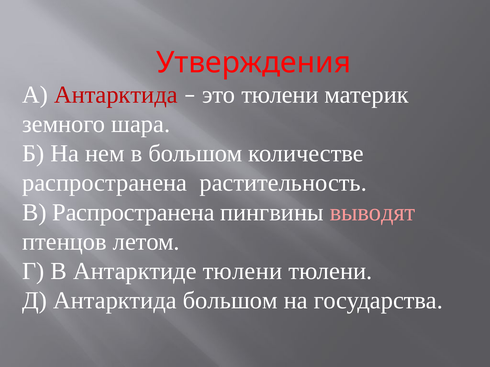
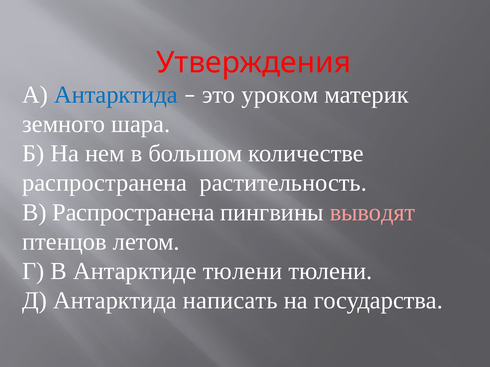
Антарктида colour: red -> blue (116, 95)
это тюлени: тюлени -> уроком (280, 95)
Антарктида большом: большом -> написать (230, 301)
